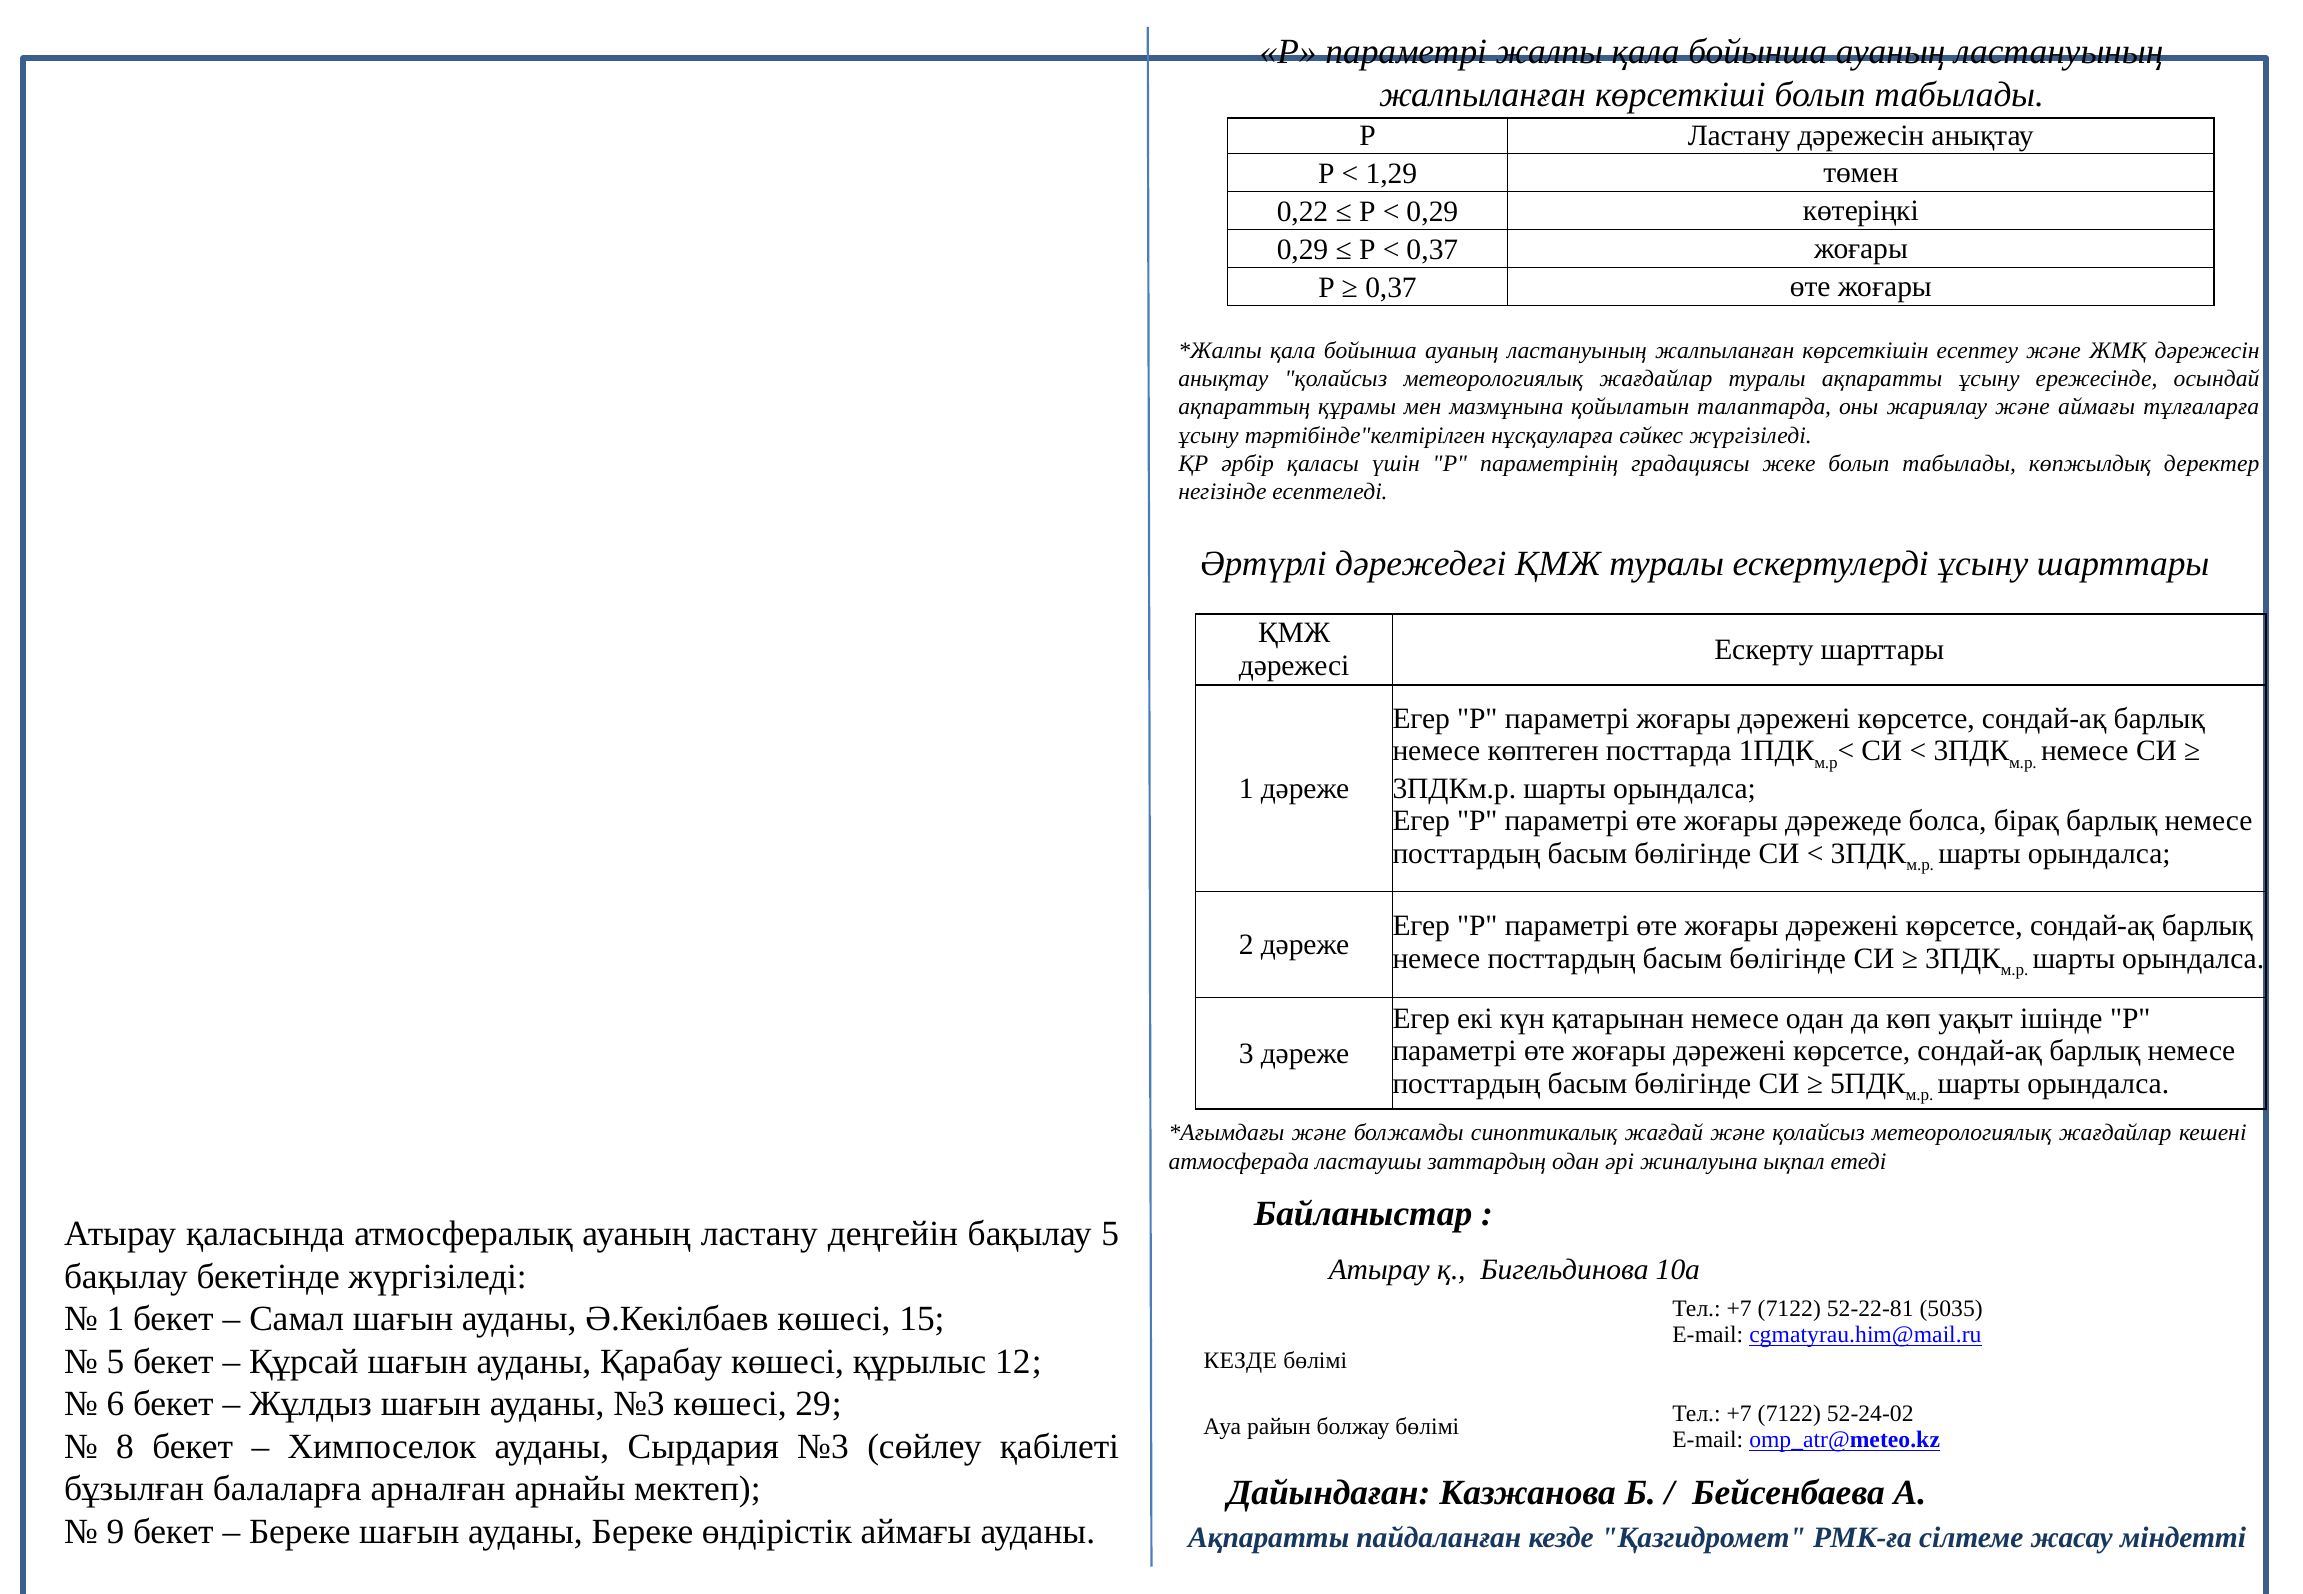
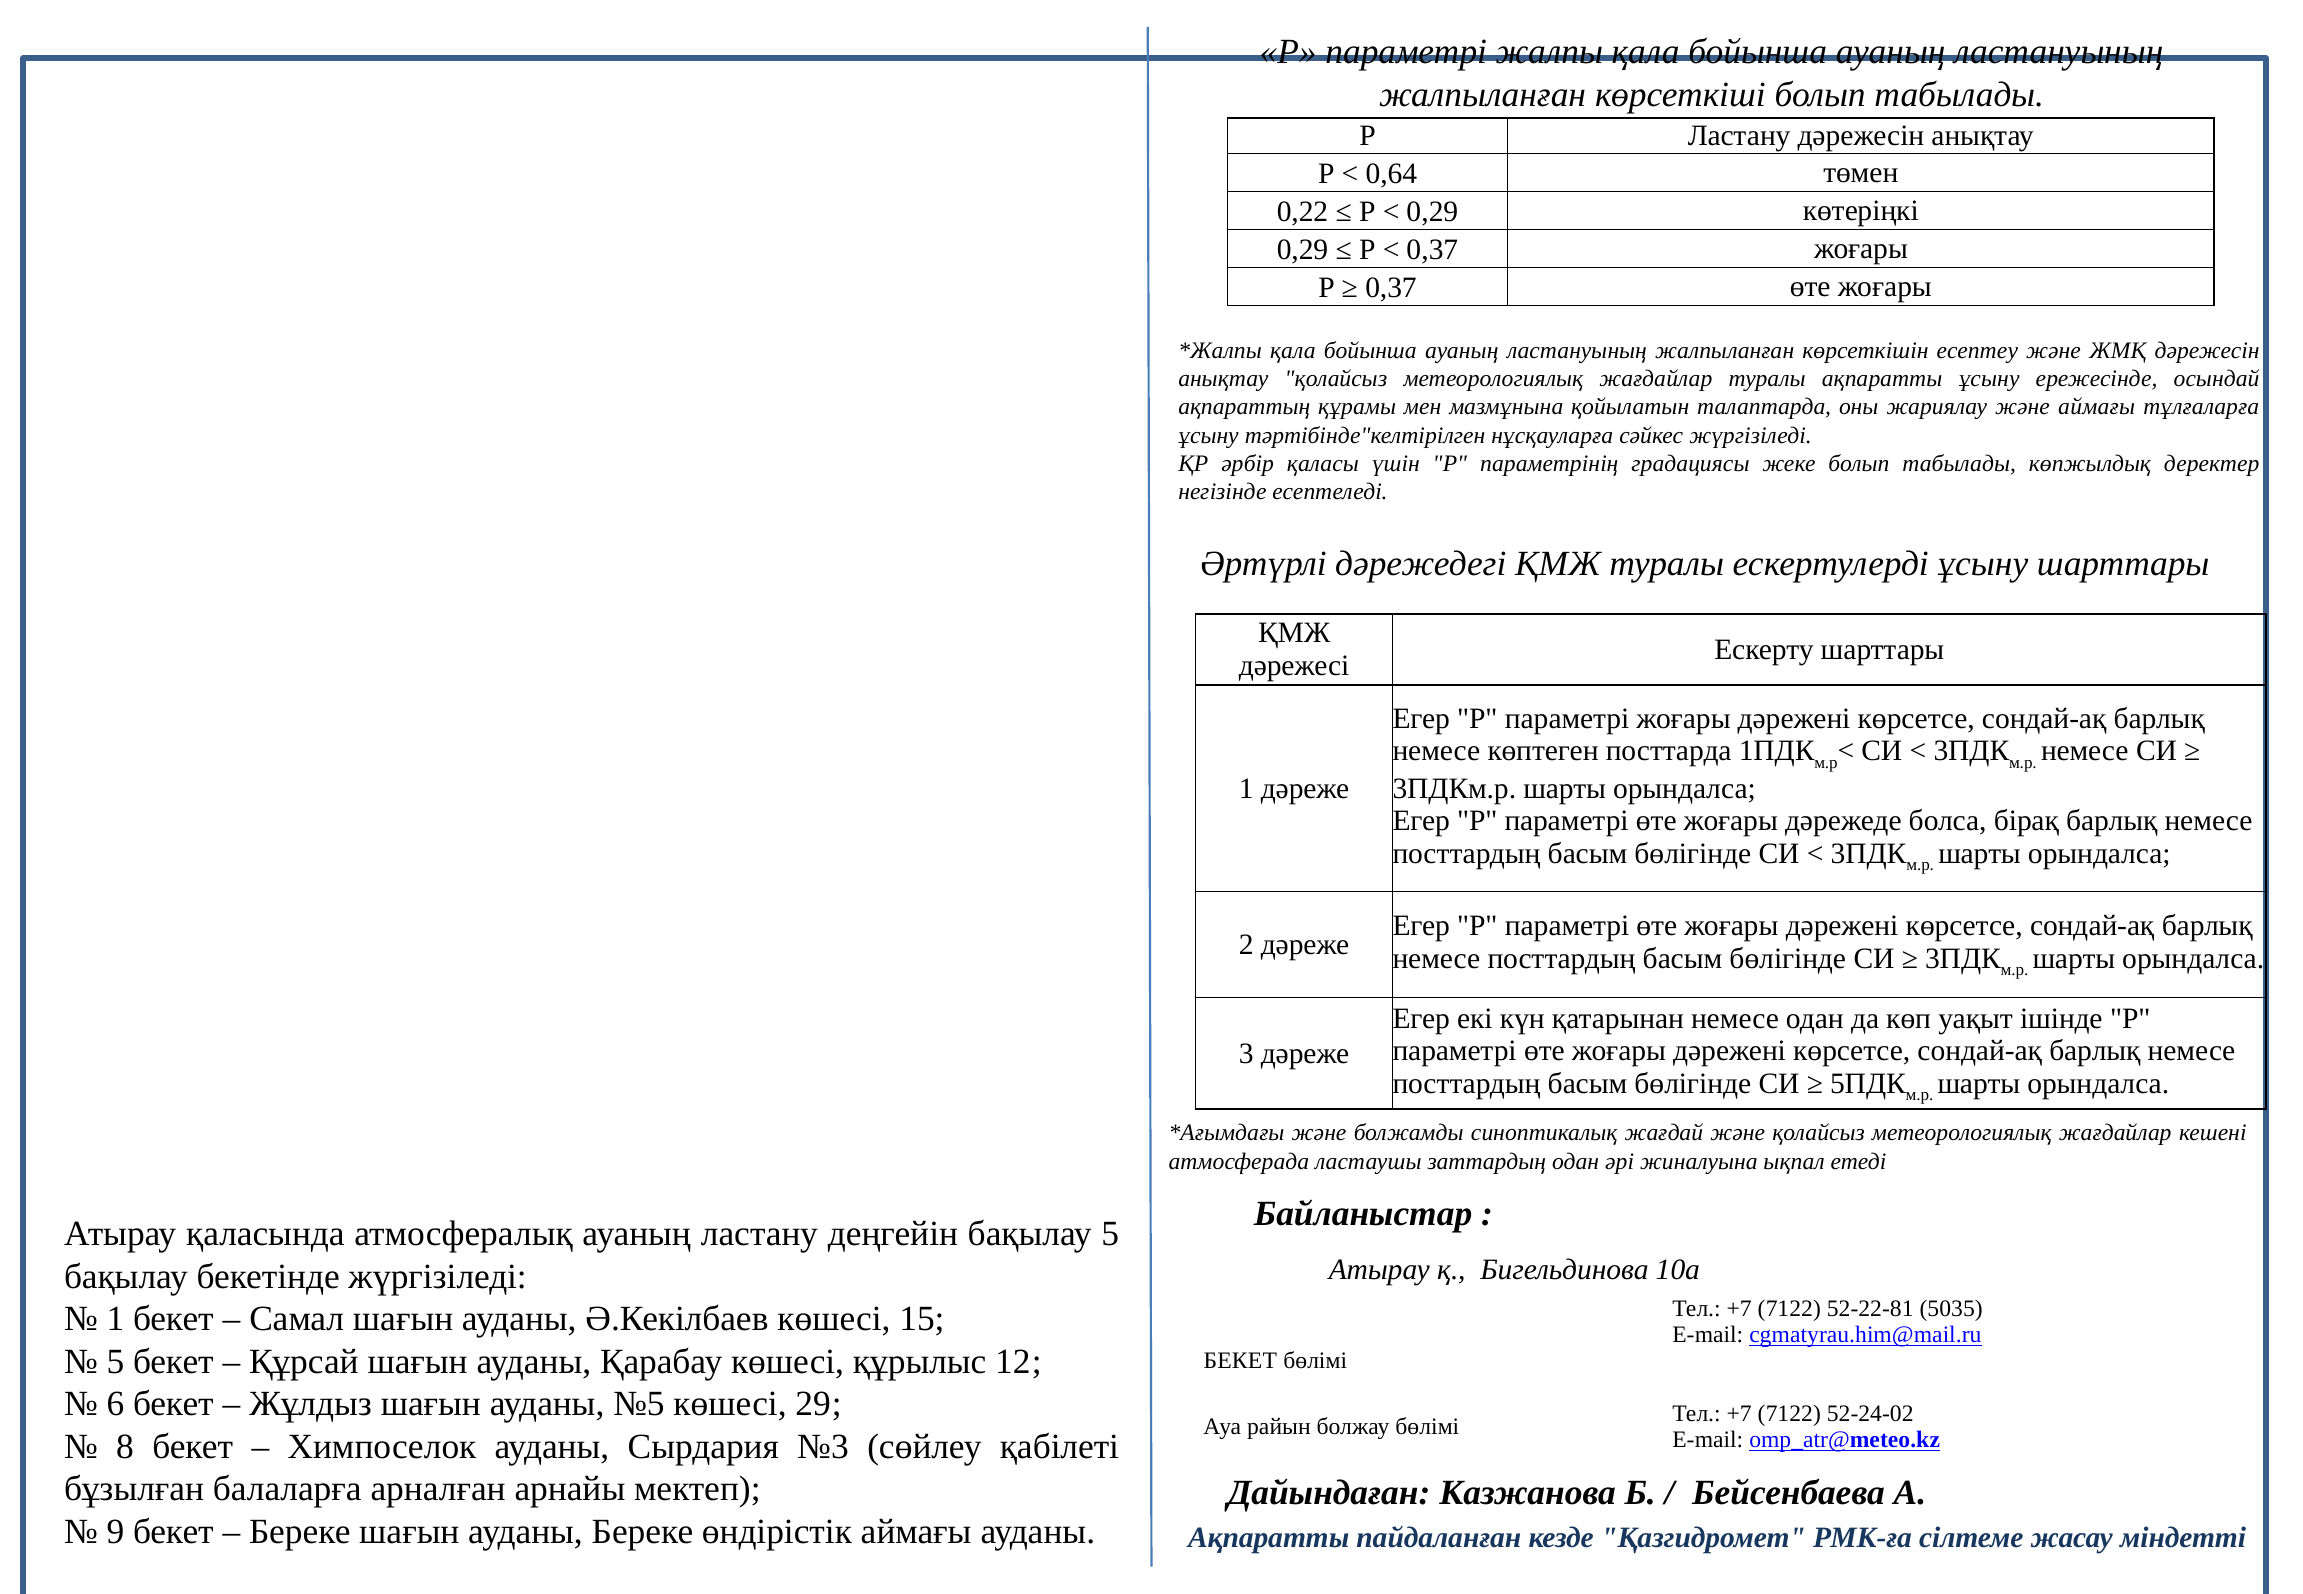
1,29: 1,29 -> 0,64 (1391, 174)
КЕЗДЕ: КЕЗДЕ -> БЕКЕТ (1240, 1361)
ауданы №3: №3 -> №5 (639, 1404)
